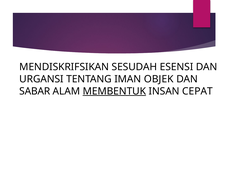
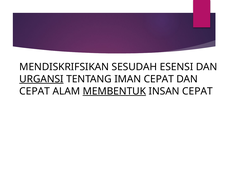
URGANSI underline: none -> present (41, 79)
IMAN OBJEK: OBJEK -> CEPAT (159, 79)
SABAR: SABAR -> CEPAT (35, 91)
